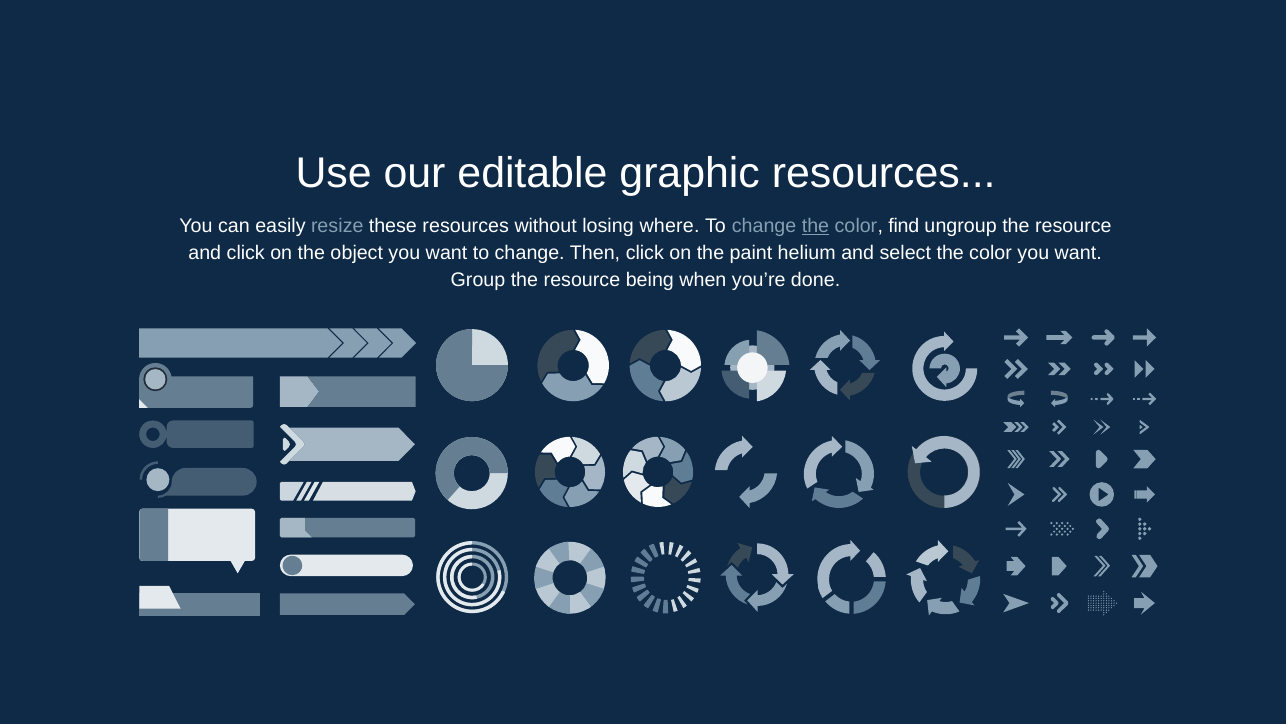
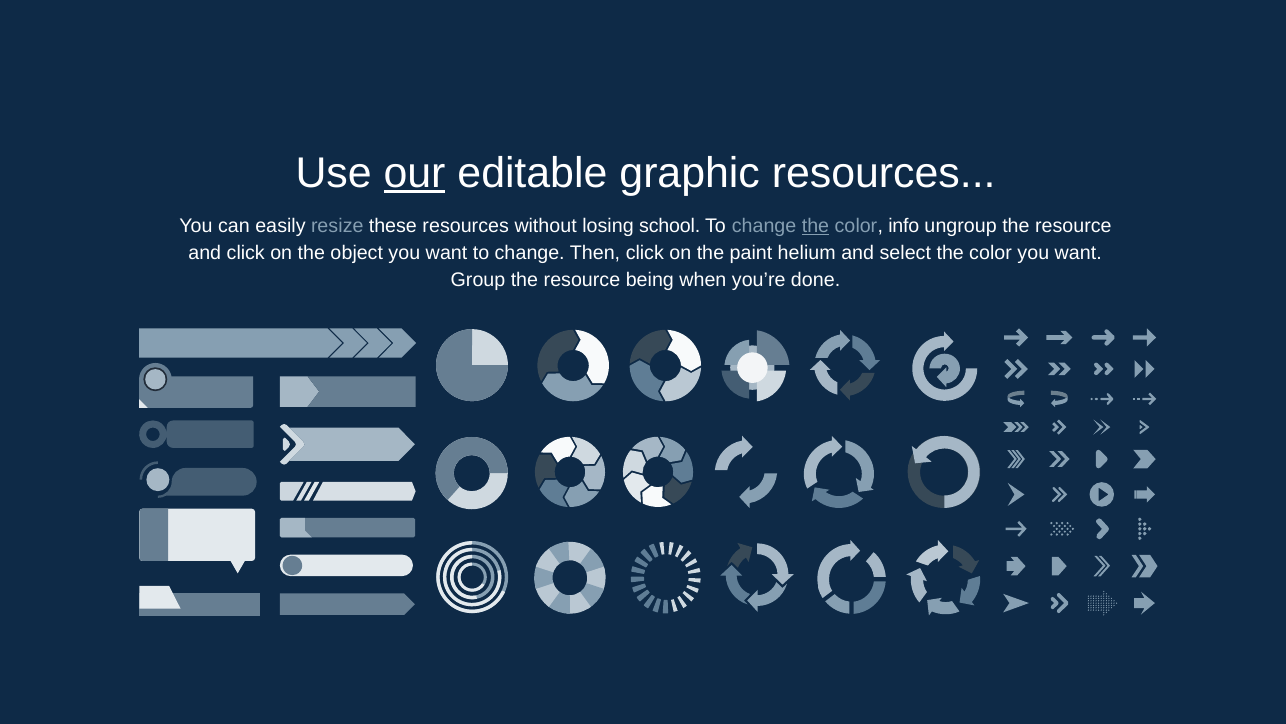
our underline: none -> present (415, 173)
where: where -> school (670, 226)
find: find -> info (904, 226)
